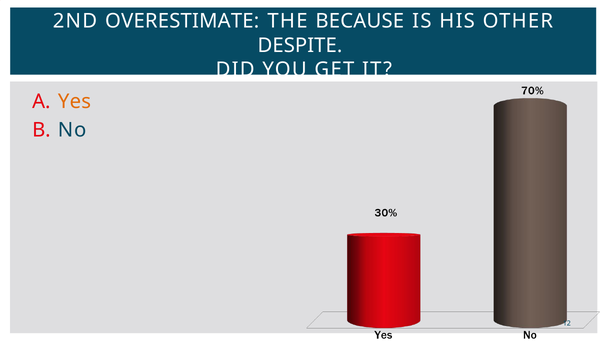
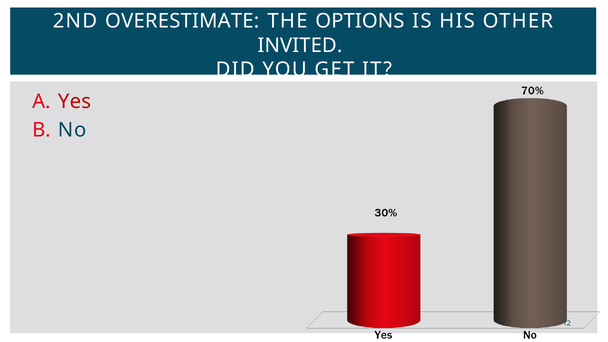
BECAUSE: BECAUSE -> OPTIONS (360, 21)
DESPITE: DESPITE -> INVITED (300, 45)
Yes colour: orange -> red (74, 102)
